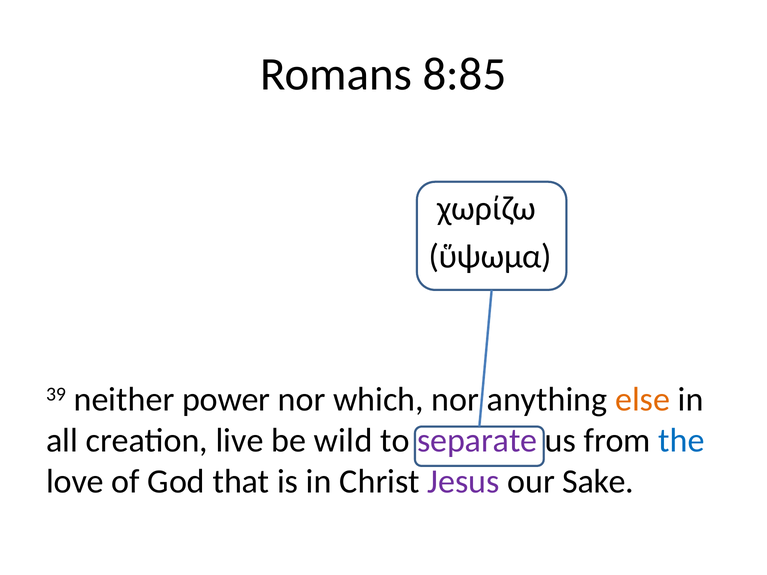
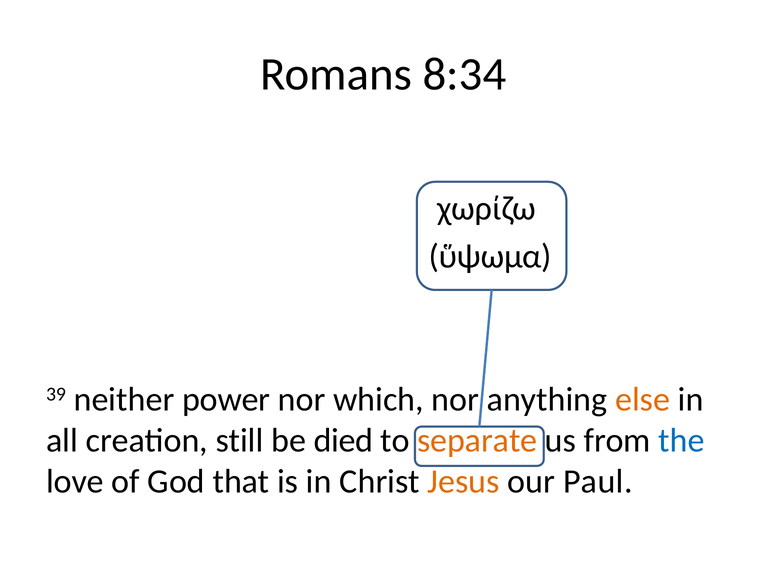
8:85: 8:85 -> 8:34 (465, 74)
live: live -> still (240, 441)
wild: wild -> died (343, 441)
separate colour: purple -> orange (477, 441)
Jesus colour: purple -> orange (463, 482)
Sake: Sake -> Paul (598, 482)
